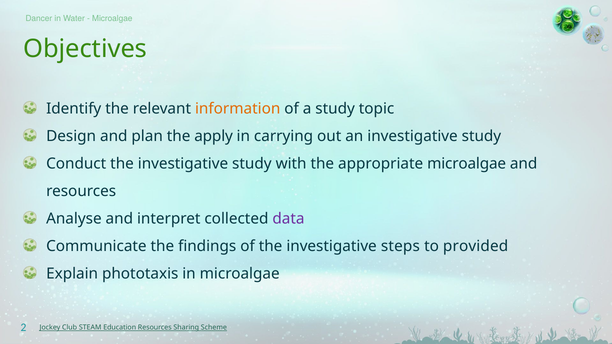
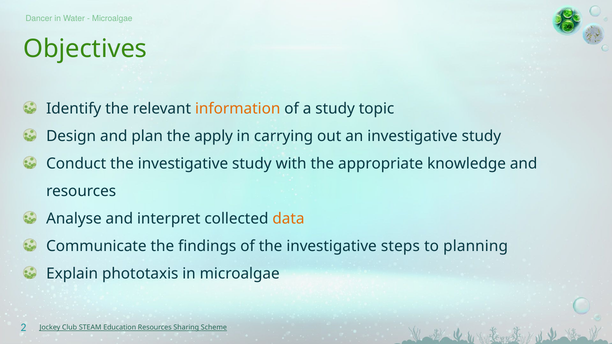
appropriate microalgae: microalgae -> knowledge (467, 164)
data colour: purple -> orange (288, 219)
provided: provided -> planning (476, 246)
